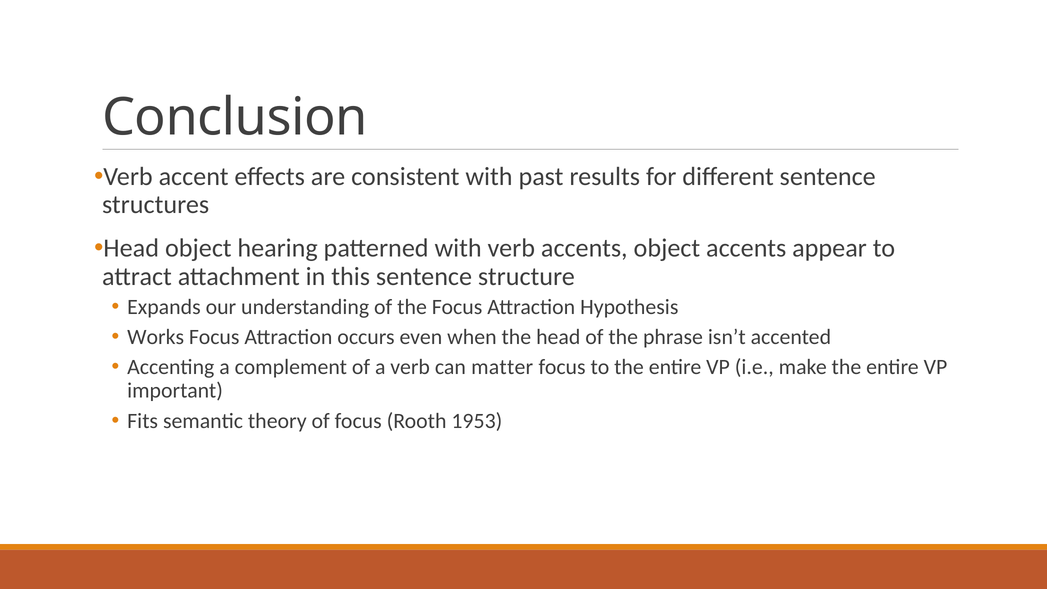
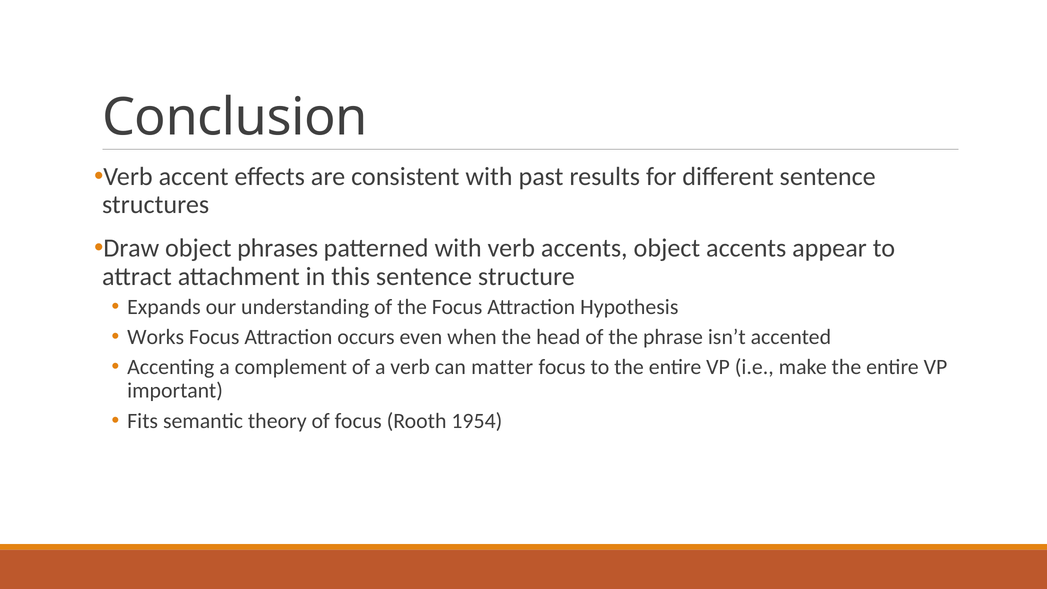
Head: Head -> Draw (131, 248)
hearing: hearing -> phrases (278, 248)
1953: 1953 -> 1954 (477, 421)
